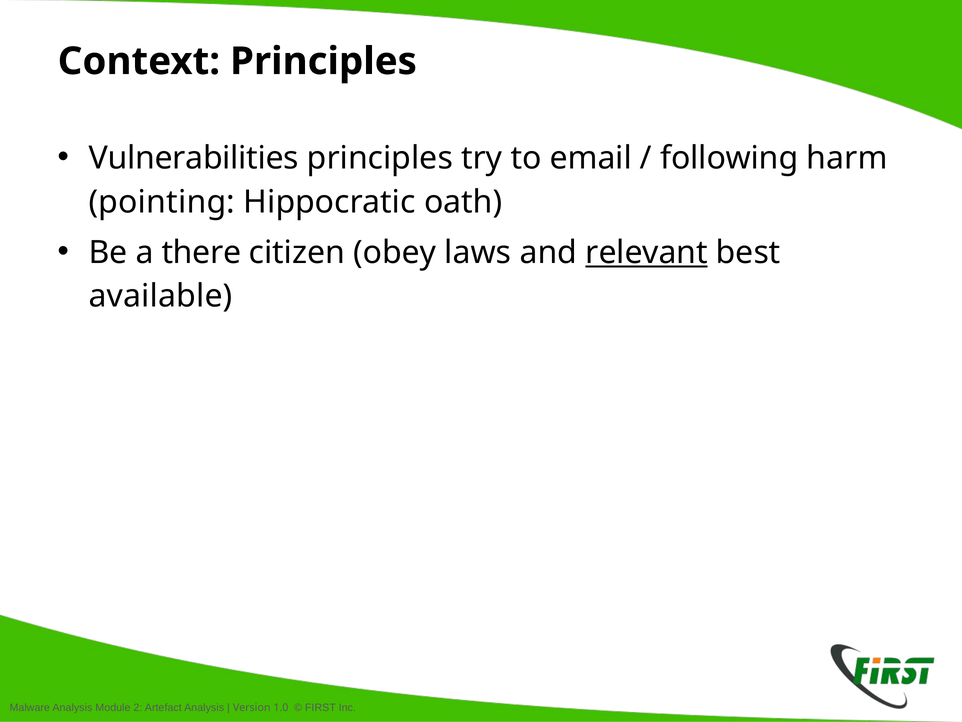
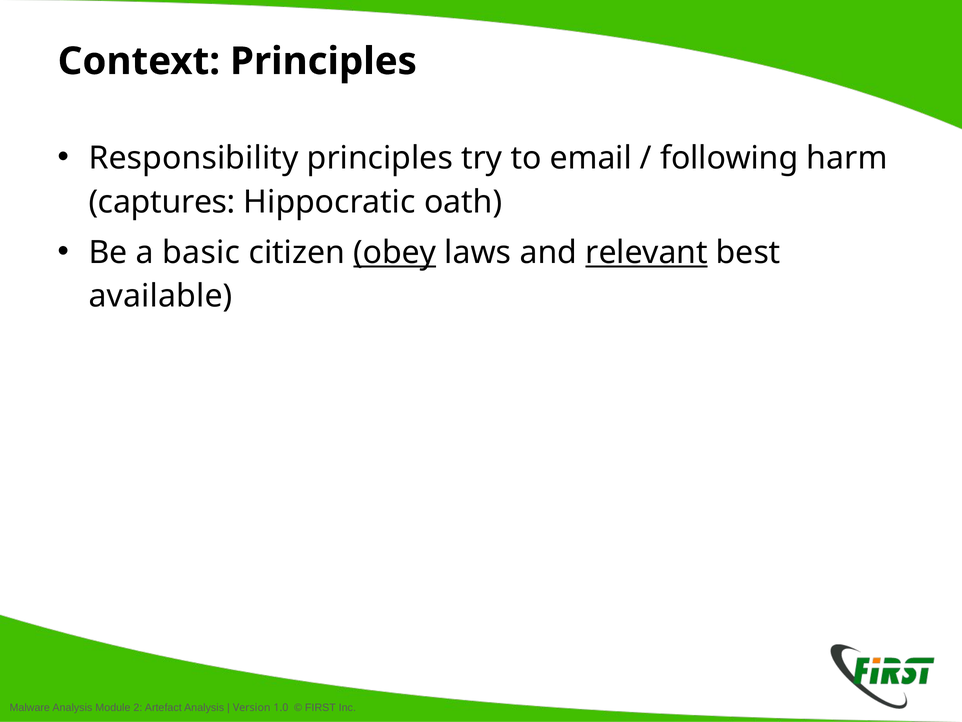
Vulnerabilities: Vulnerabilities -> Responsibility (194, 158)
pointing: pointing -> captures (162, 202)
there: there -> basic (201, 252)
obey underline: none -> present (395, 252)
